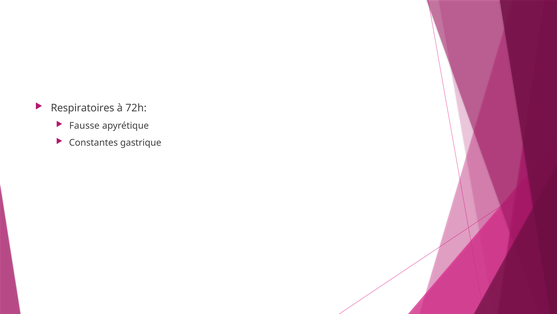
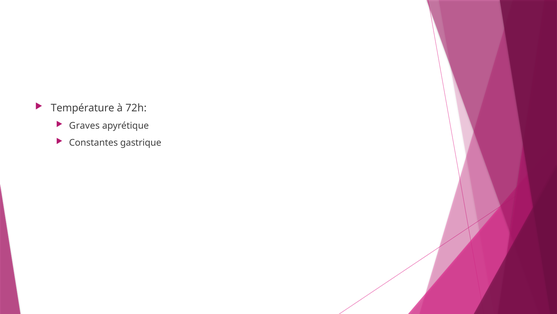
Respiratoires: Respiratoires -> Température (83, 108)
Fausse: Fausse -> Graves (84, 125)
